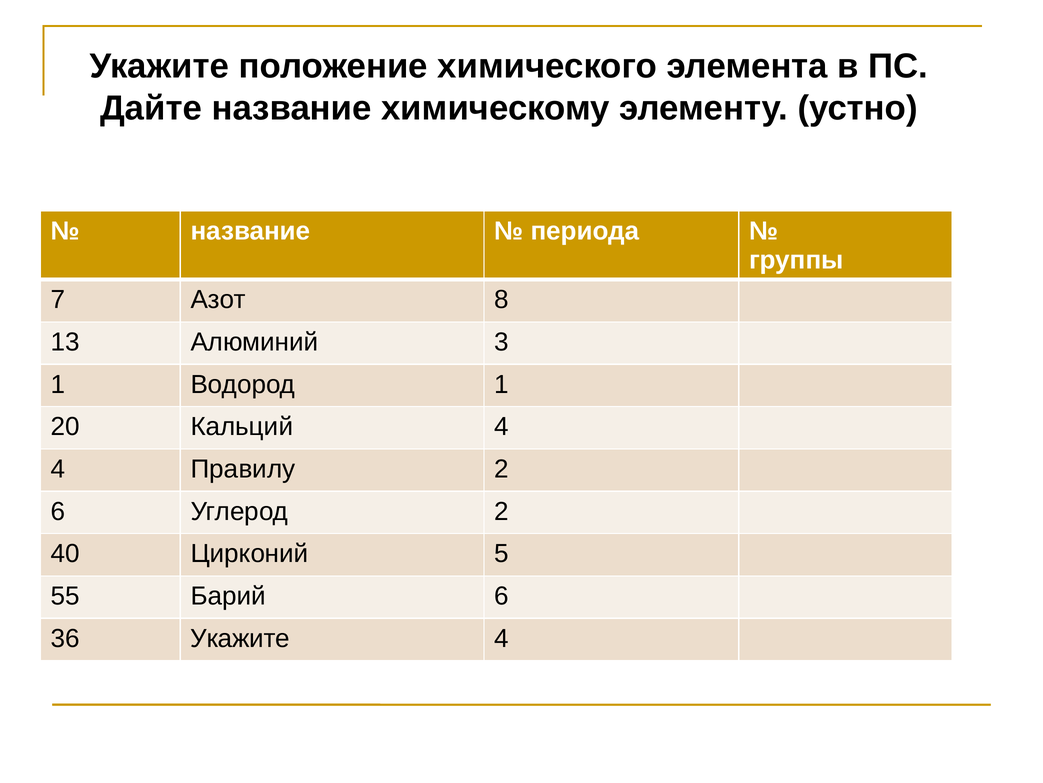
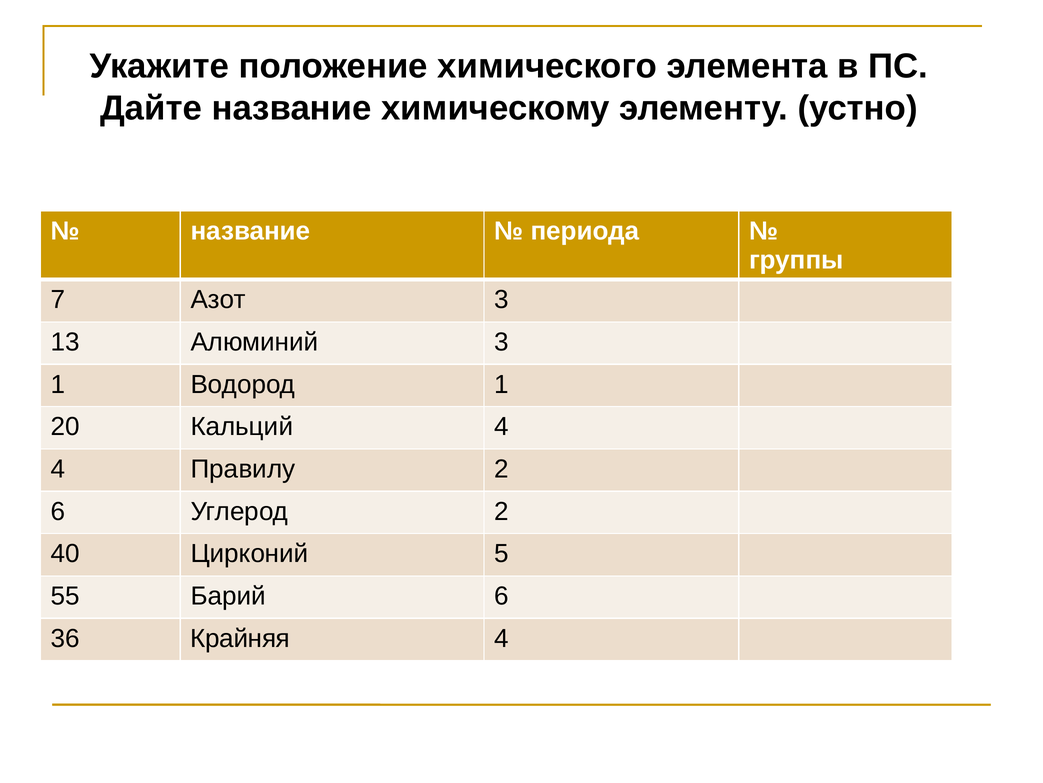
Азот 8: 8 -> 3 (502, 300)
36 Укажите: Укажите -> Крайняя (240, 638)
